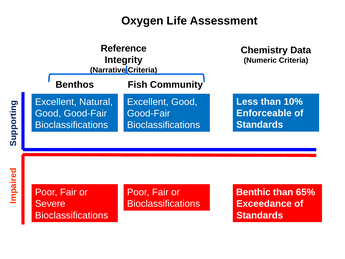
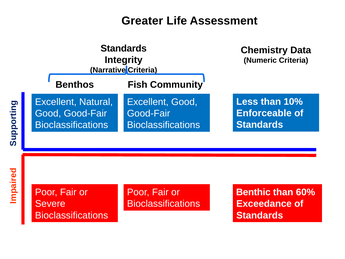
Oxygen: Oxygen -> Greater (142, 21)
Reference: Reference -> Standards (124, 48)
65%: 65% -> 60% (306, 192)
